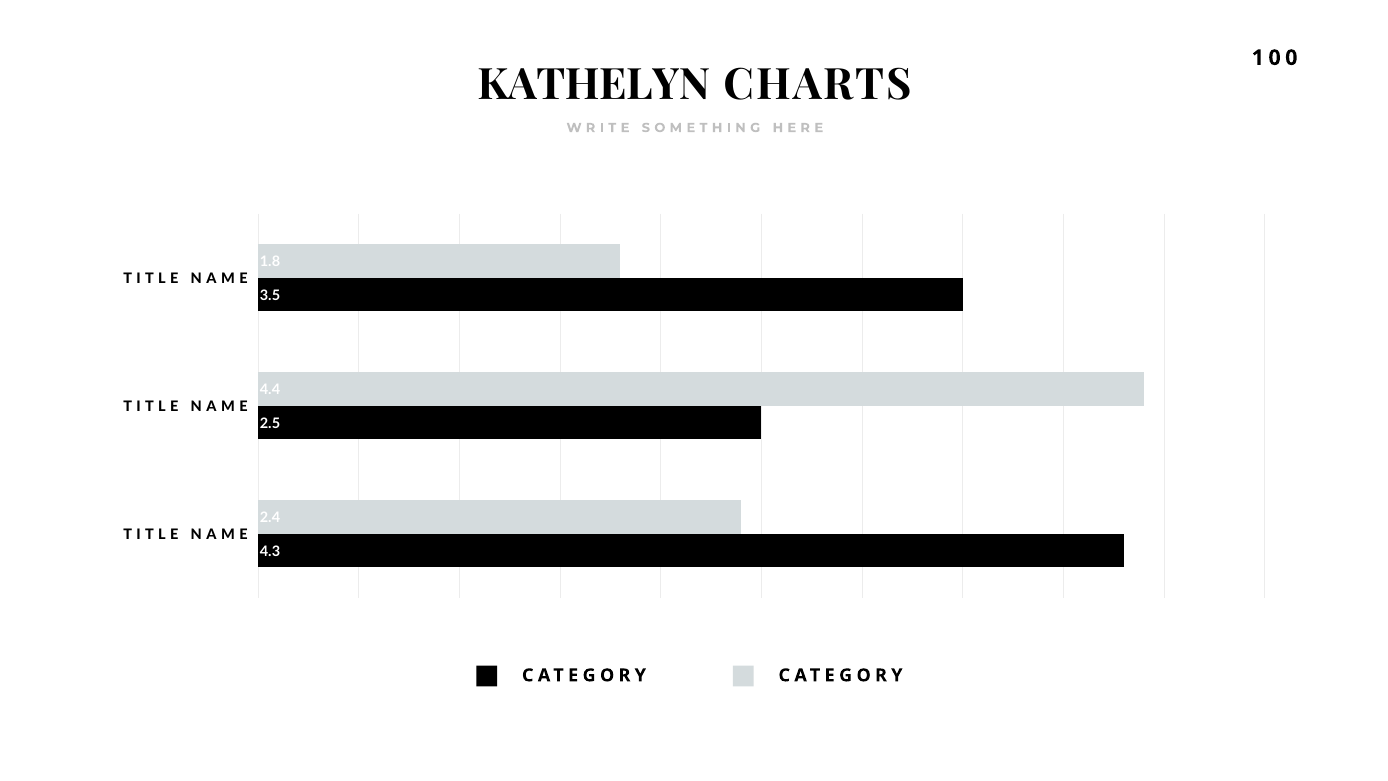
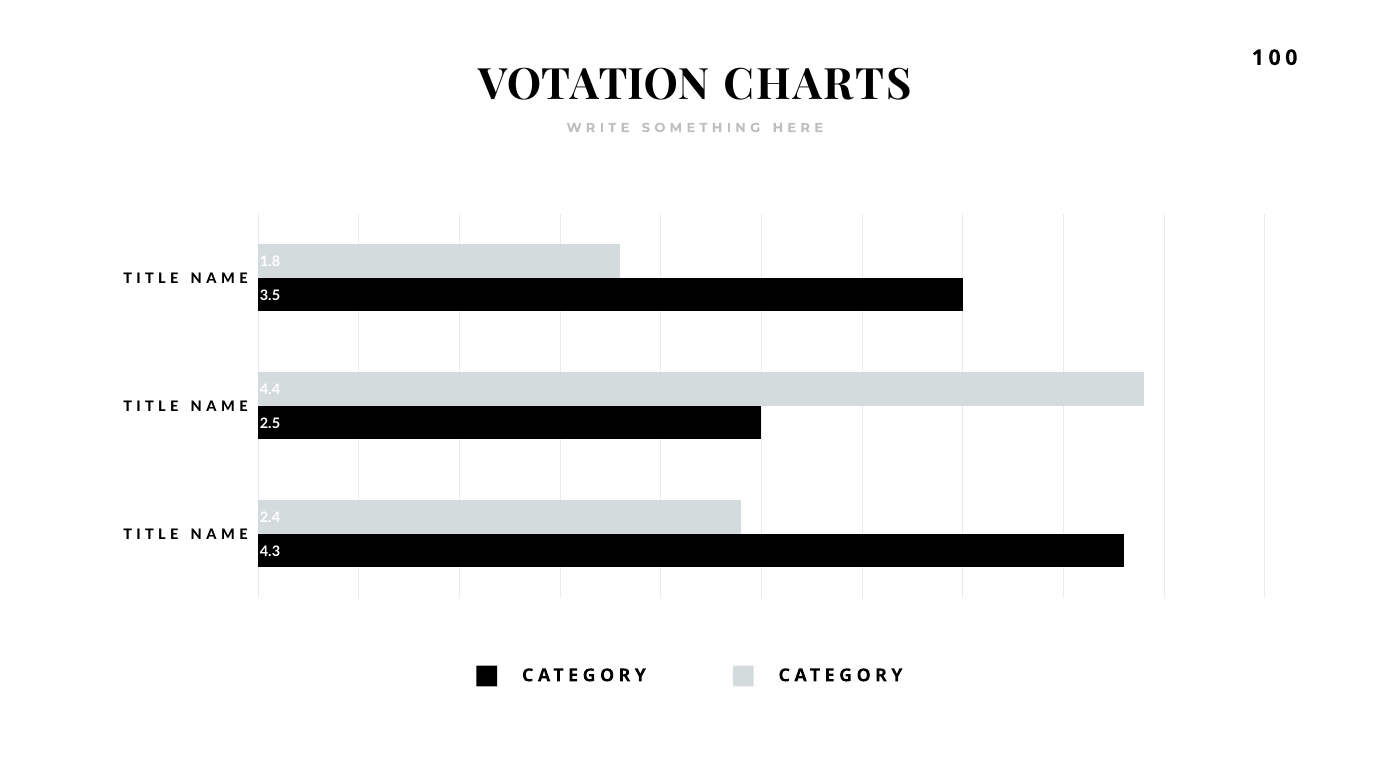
KATHELYN: KATHELYN -> VOTATION (594, 86)
